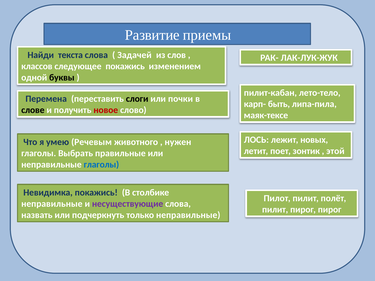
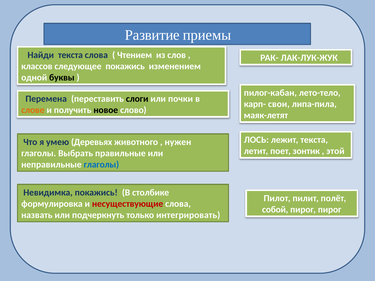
Задачей: Задачей -> Чтением (135, 55)
пилит-кабан: пилит-кабан -> пилог-кабан (270, 93)
быть: быть -> свои (279, 104)
слове colour: black -> orange (33, 110)
новое colour: red -> black (106, 110)
маяк-тексе: маяк-тексе -> маяк-летят (266, 115)
лежит новых: новых -> текста (314, 140)
Речевым: Речевым -> Деревьях (92, 142)
неправильные: неправильные -> формулировка (52, 204)
несуществующие colour: purple -> red (128, 204)
пилит: пилит -> собой (275, 210)
только неправильные: неправильные -> интегрировать (188, 215)
